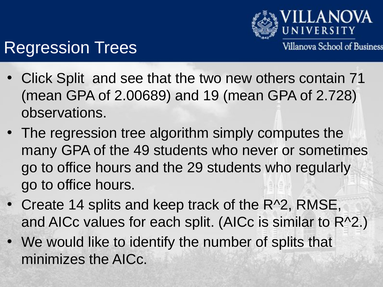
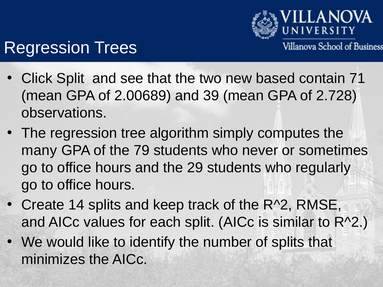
others: others -> based (276, 79)
19: 19 -> 39 (211, 96)
49: 49 -> 79 (142, 150)
